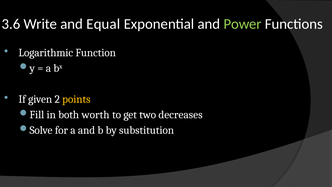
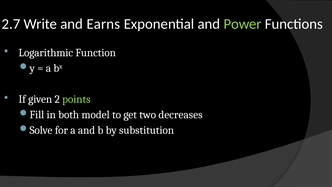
3.6: 3.6 -> 2.7 (11, 24)
Equal: Equal -> Earns (103, 24)
points colour: yellow -> light green (76, 99)
worth: worth -> model (96, 115)
